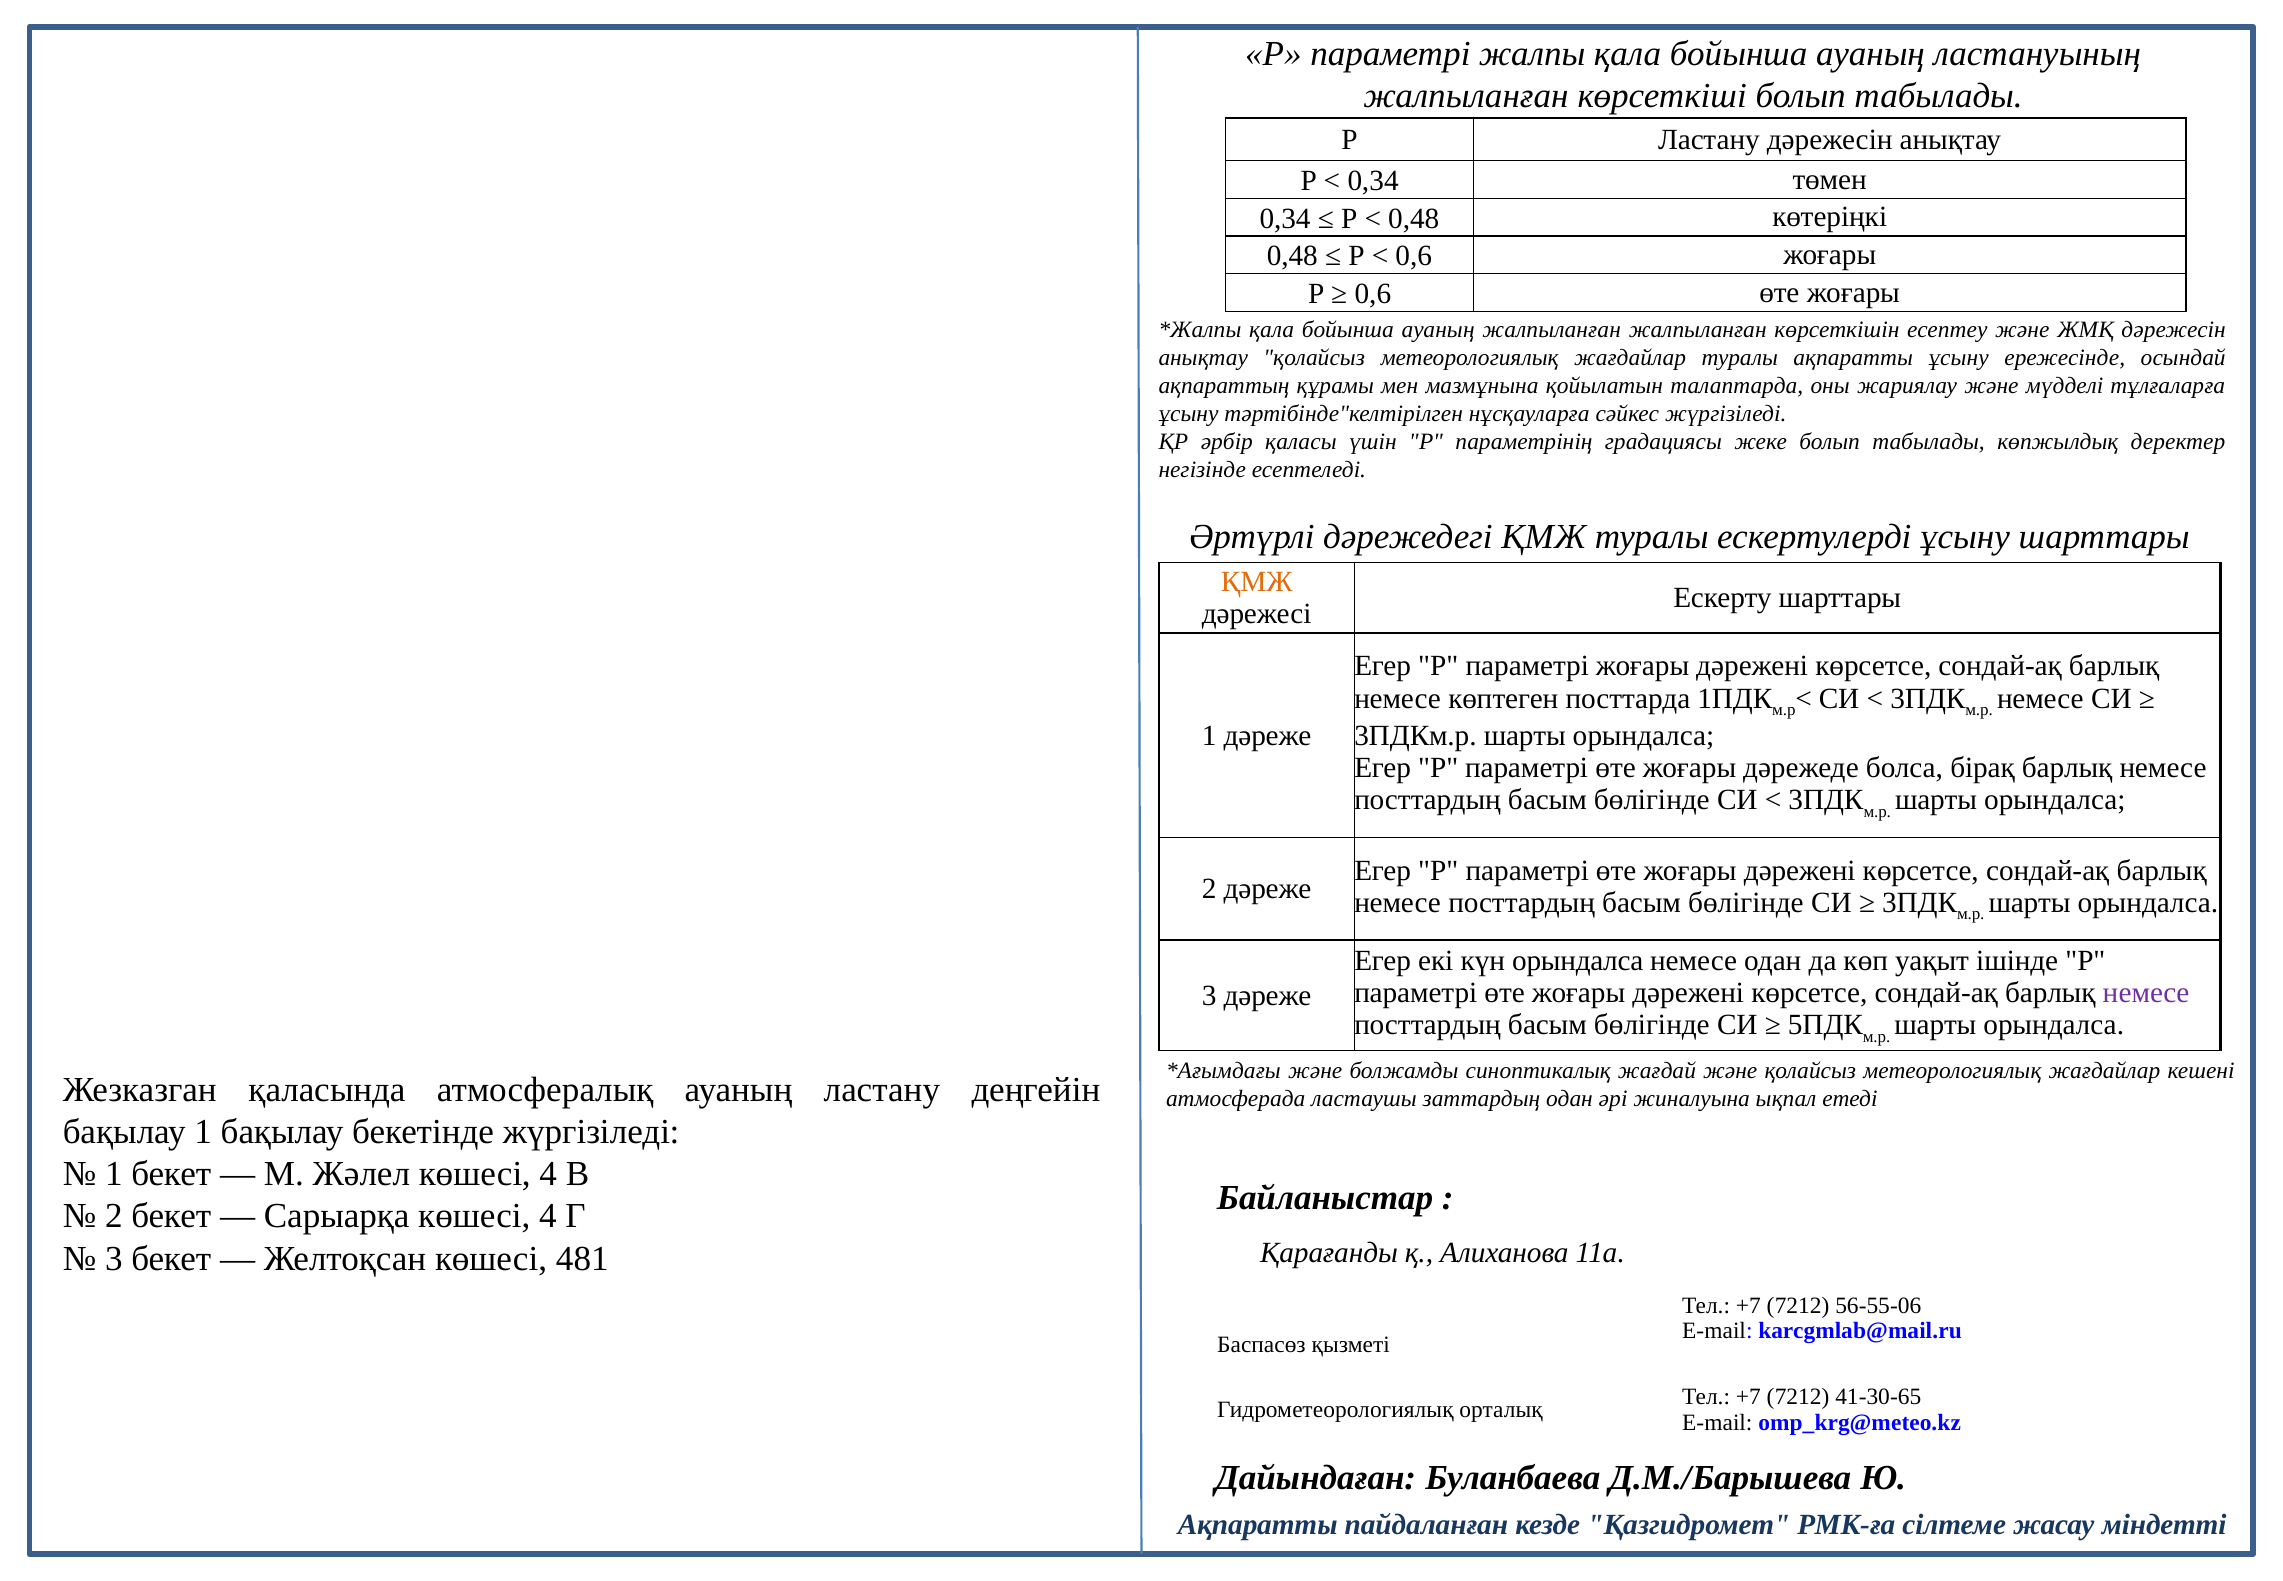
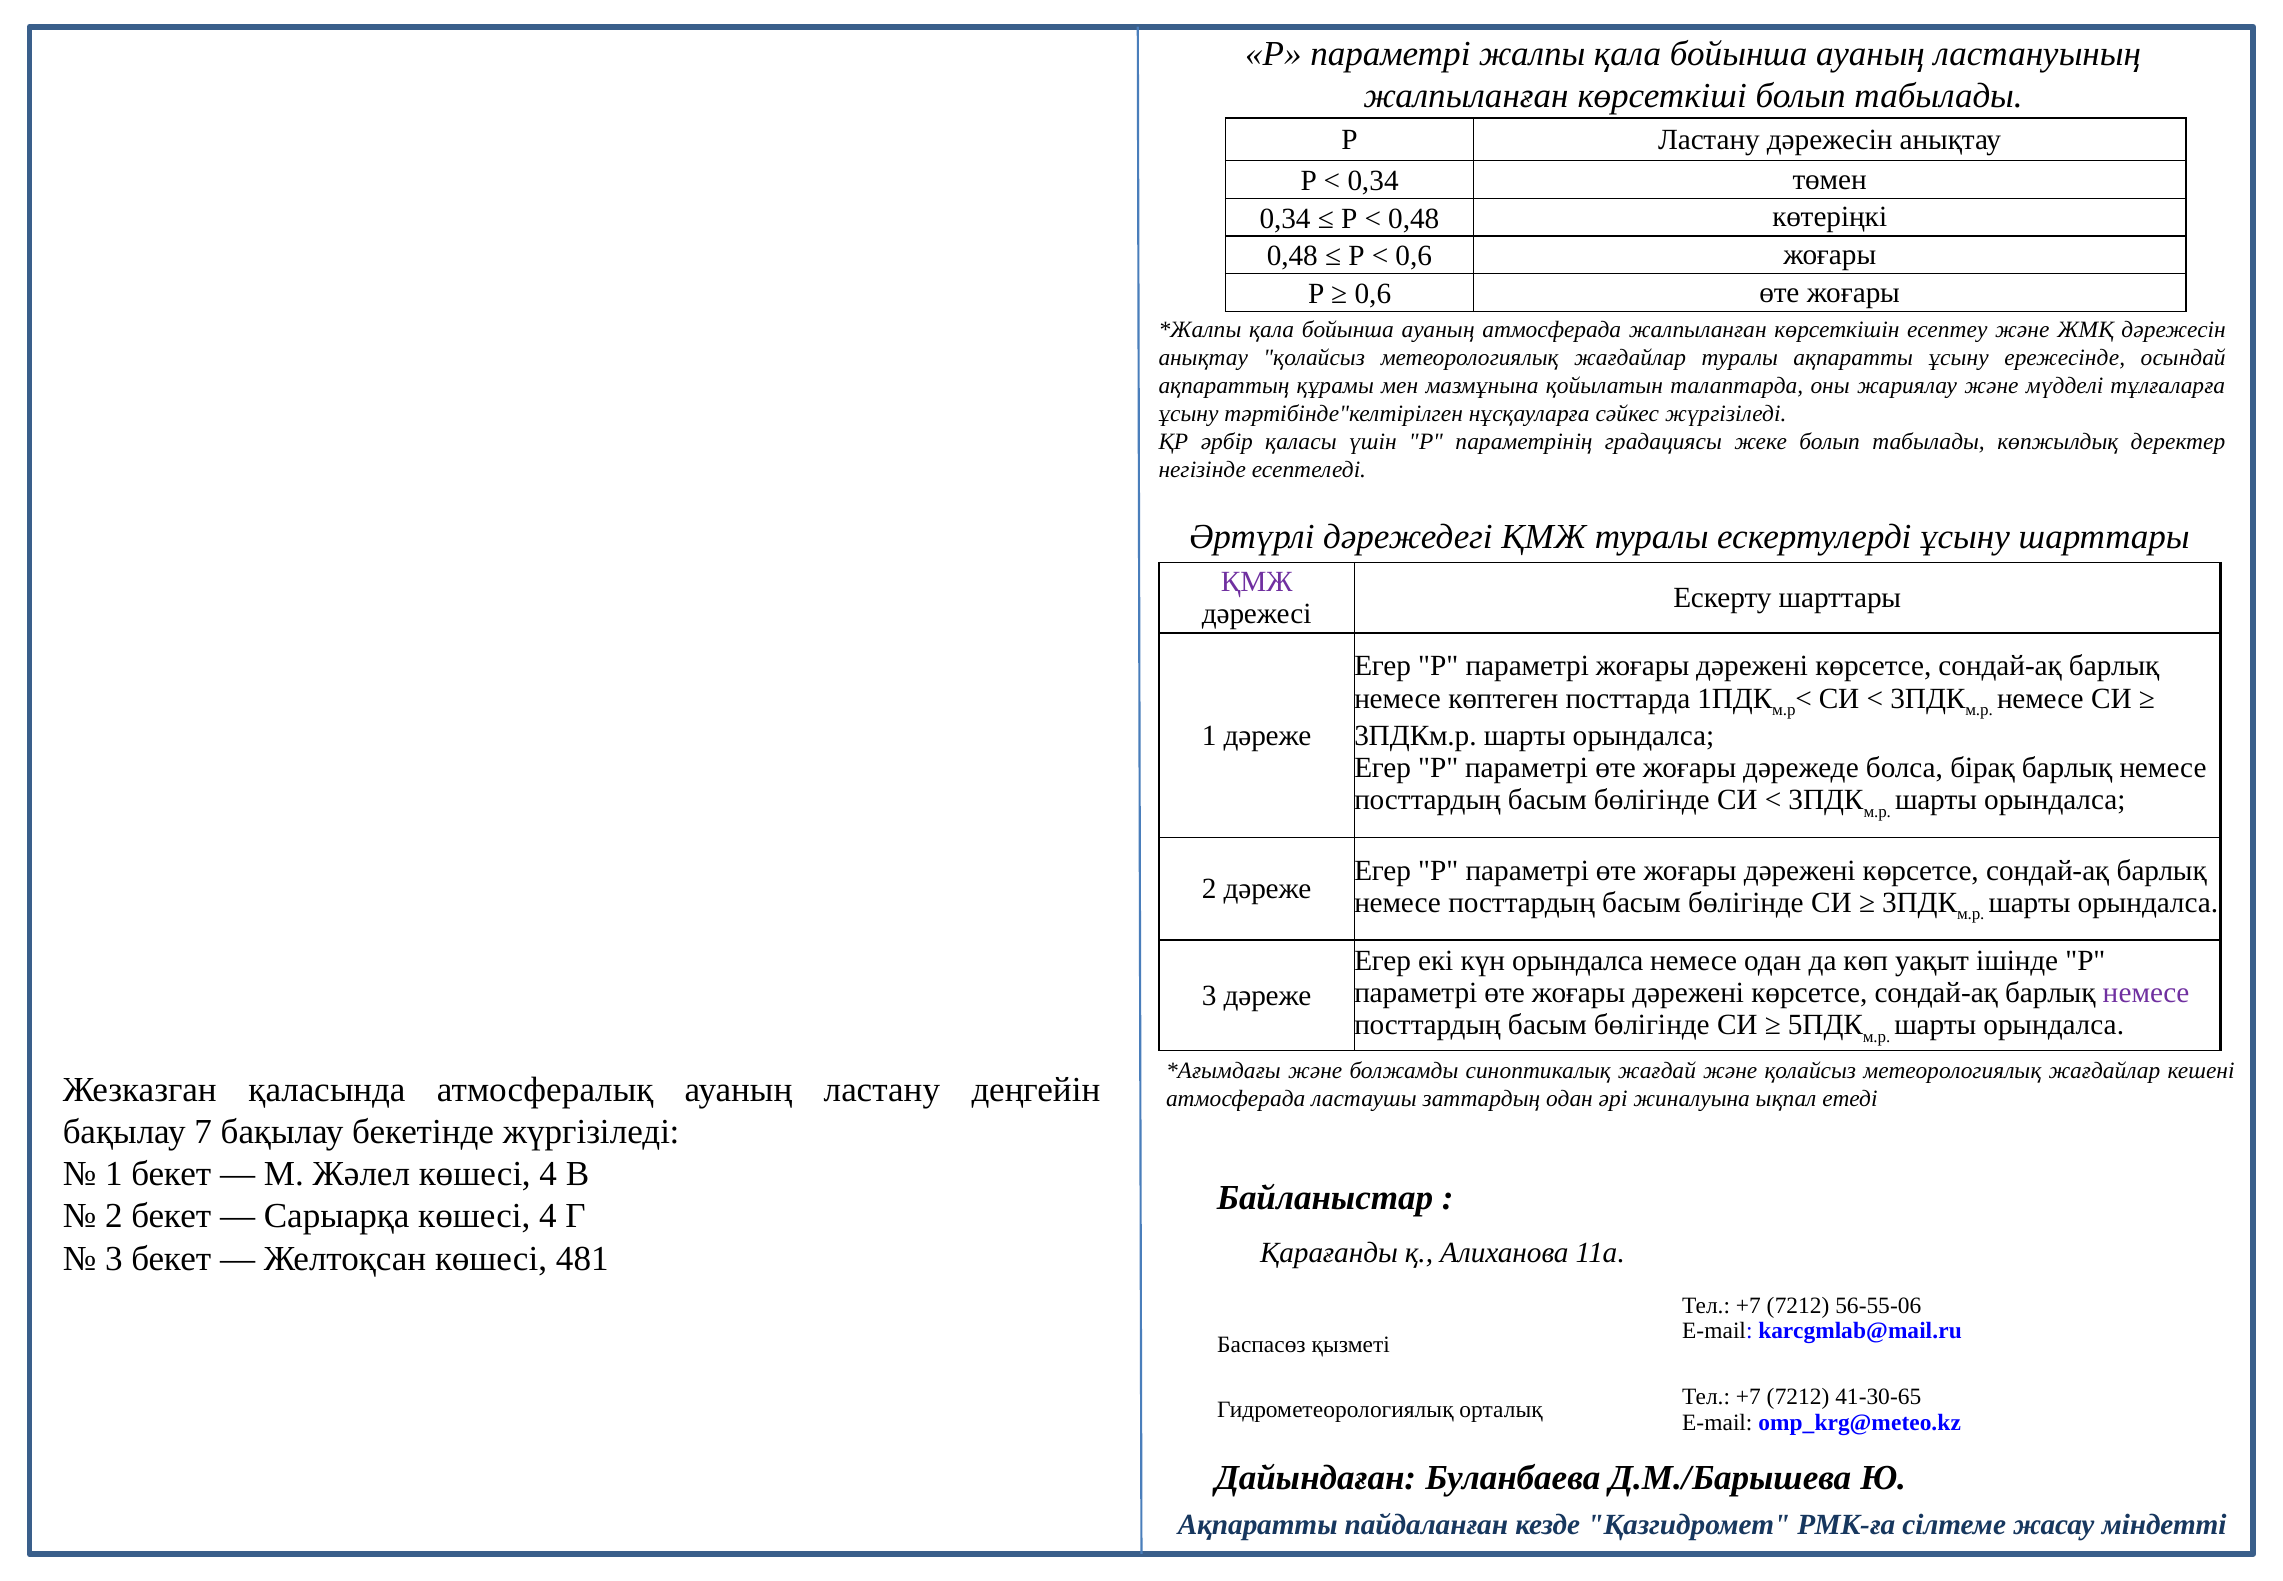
ауаның жалпыланған: жалпыланған -> атмосферада (1552, 329)
ҚМЖ colour: orange -> purple (1257, 582)
бақылау 1: 1 -> 7 (203, 1132)
